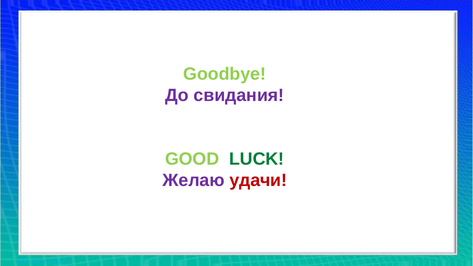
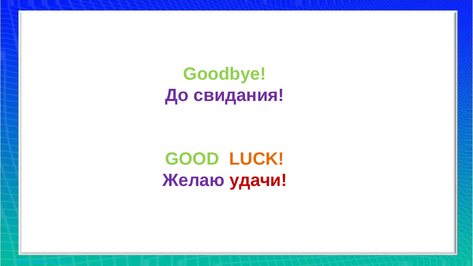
LUCK colour: green -> orange (257, 159)
